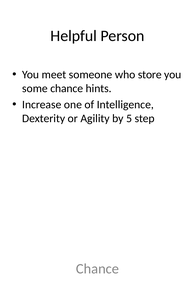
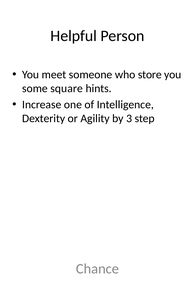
some chance: chance -> square (67, 89)
5: 5 -> 3 (129, 119)
